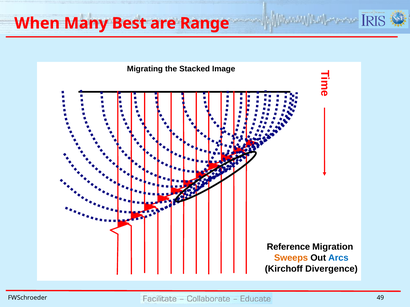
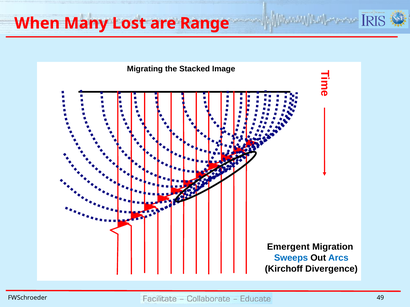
Best: Best -> Lost (129, 23)
Reference: Reference -> Emergent (288, 247)
Sweeps colour: orange -> blue (291, 258)
